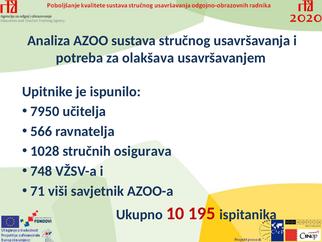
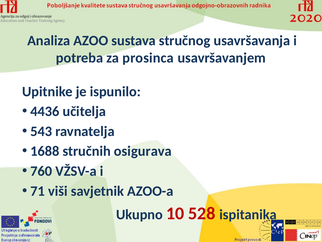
olakšava: olakšava -> prosinca (148, 58)
7950: 7950 -> 4436 (45, 111)
566: 566 -> 543 (41, 131)
1028: 1028 -> 1688 (45, 151)
748: 748 -> 760 (41, 171)
195: 195 -> 528 (202, 213)
